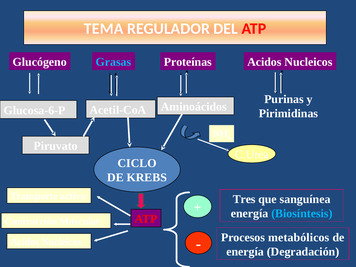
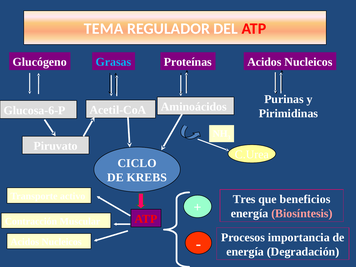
sanguínea: sanguínea -> beneficios (305, 199)
Biosíntesis colour: light blue -> pink (302, 214)
metabólicos: metabólicos -> importancia (299, 237)
